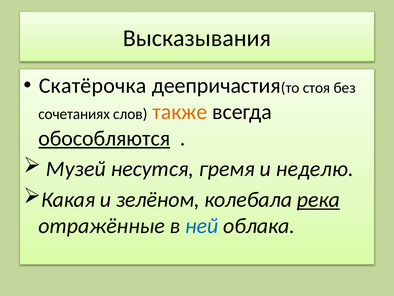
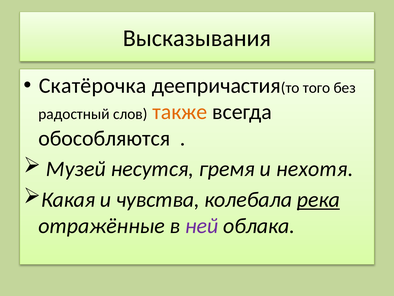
стоя: стоя -> того (317, 88)
сочетаниях: сочетаниях -> радостный (74, 114)
обособляются underline: present -> none (104, 138)
неделю: неделю -> нехотя (315, 169)
зелёном: зелёном -> чувства (158, 199)
ней colour: blue -> purple (202, 226)
